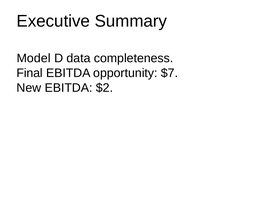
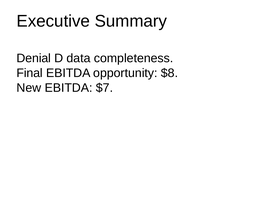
Model: Model -> Denial (34, 58)
$7: $7 -> $8 (170, 73)
$2: $2 -> $7 (104, 88)
